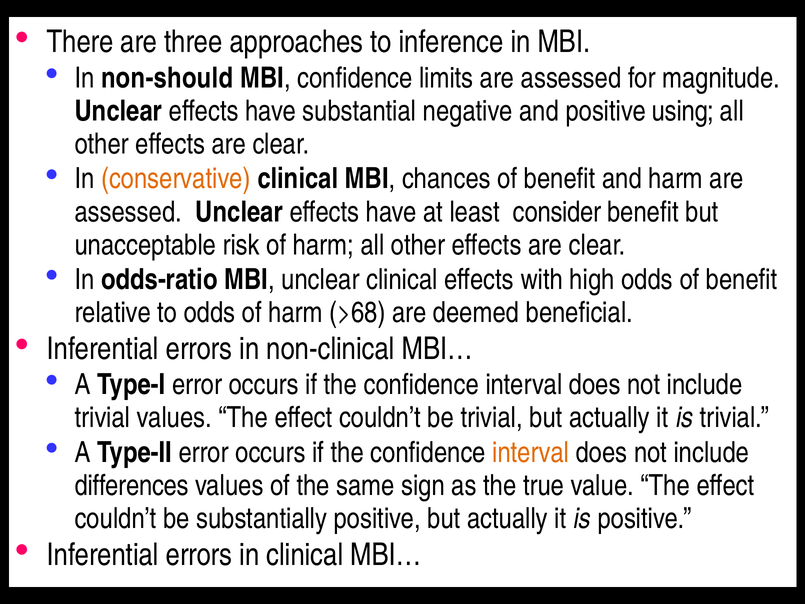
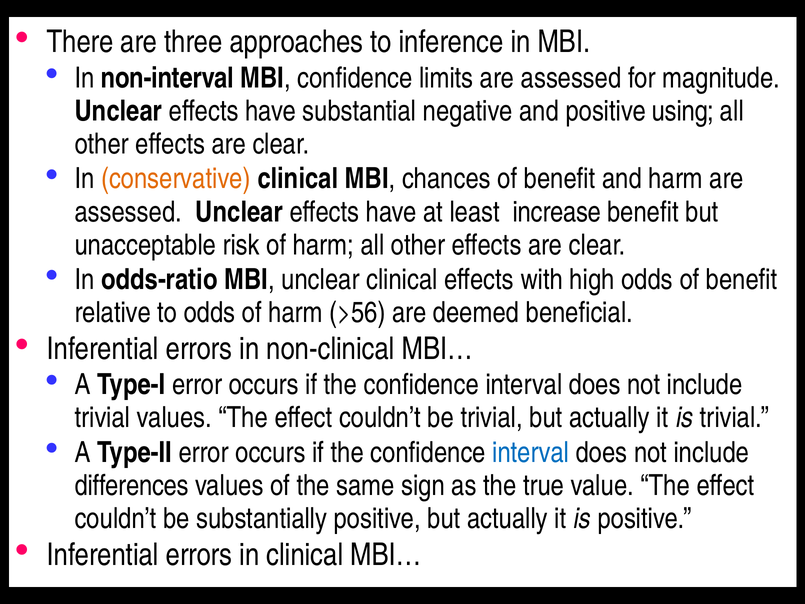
non-should: non-should -> non-interval (167, 78)
consider: consider -> increase (557, 212)
>68: >68 -> >56 (357, 313)
interval colour: orange -> blue (531, 452)
